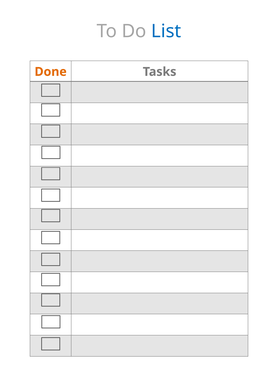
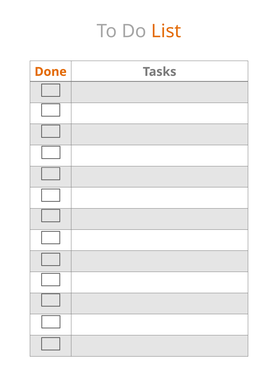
List colour: blue -> orange (166, 31)
